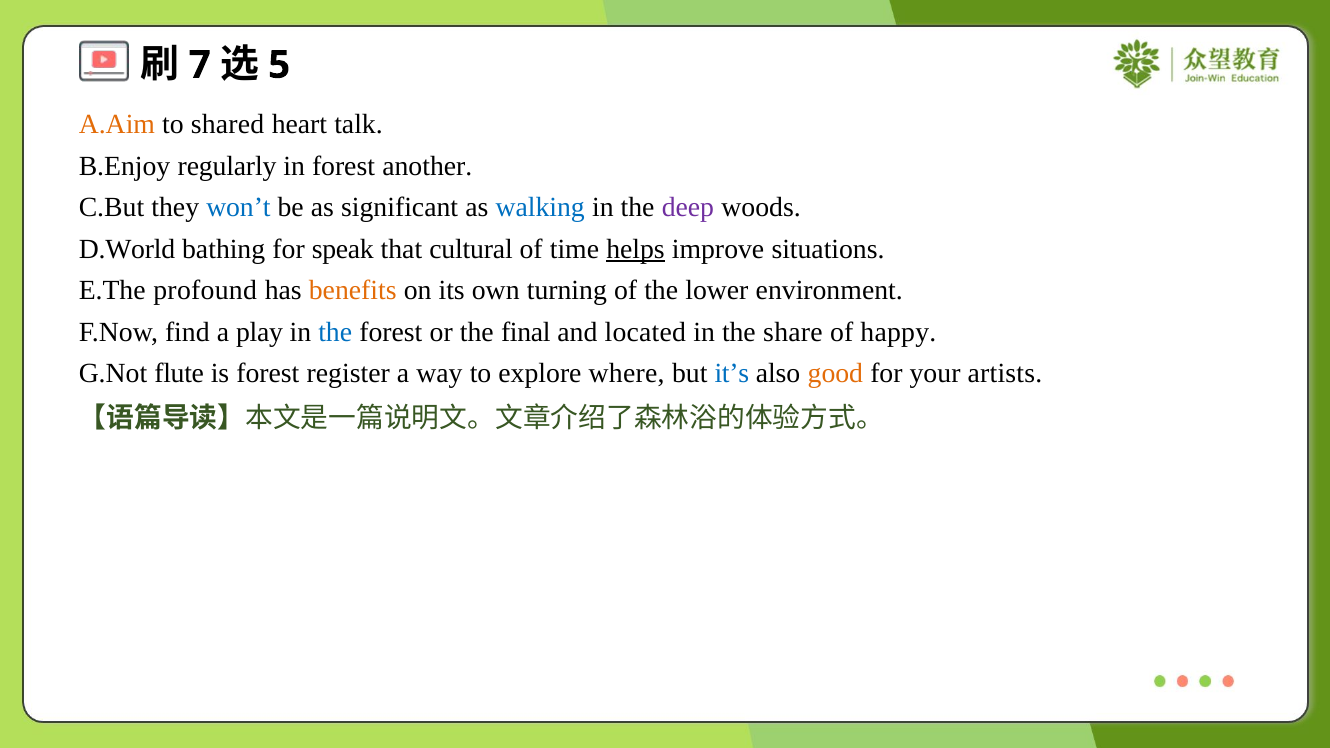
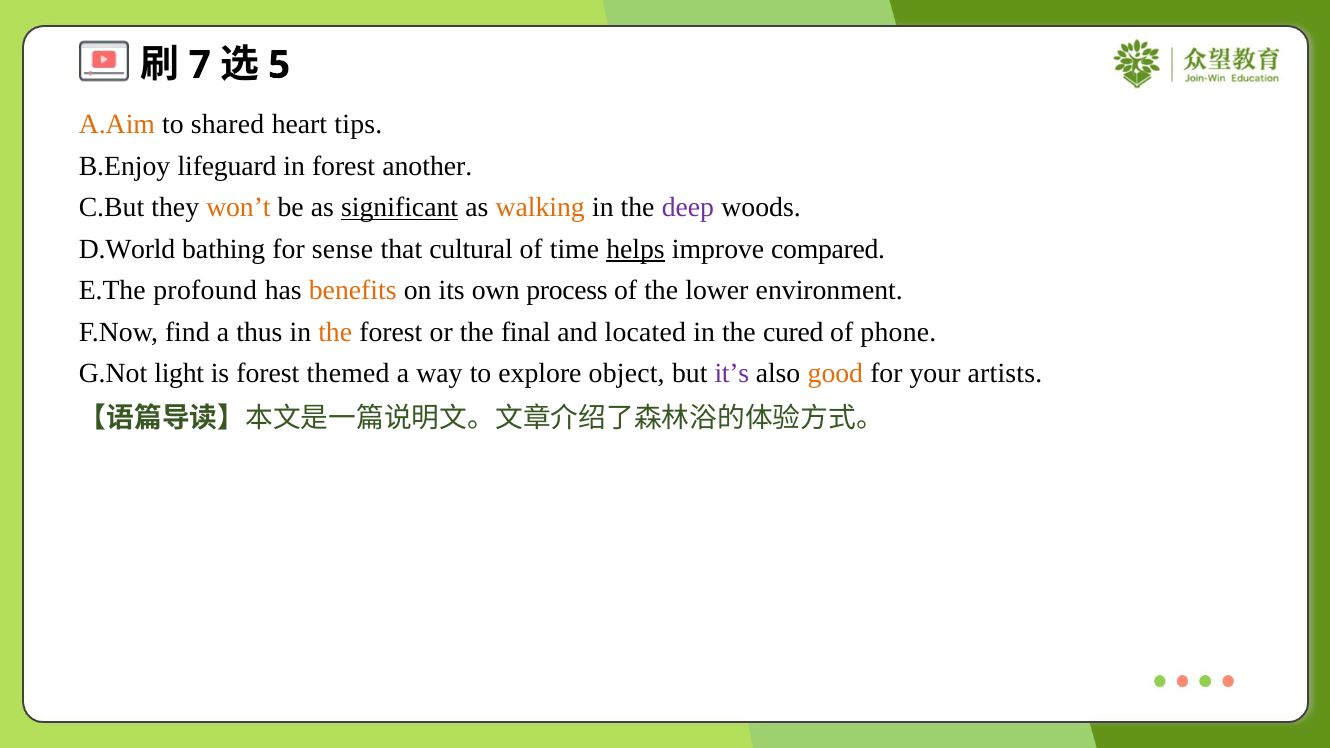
talk: talk -> tips (358, 125)
regularly: regularly -> lifeguard (227, 166)
won’t colour: blue -> orange (238, 208)
significant underline: none -> present (400, 208)
walking colour: blue -> orange (540, 208)
speak: speak -> sense (342, 249)
situations: situations -> compared (828, 249)
turning: turning -> process (567, 291)
play: play -> thus (259, 332)
the colour: blue -> orange (335, 332)
share: share -> cured (793, 332)
happy: happy -> phone (898, 332)
flute: flute -> light (179, 374)
register: register -> themed (348, 374)
where: where -> object (627, 374)
it’s colour: blue -> purple (732, 374)
